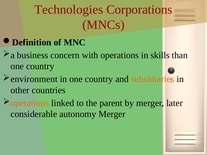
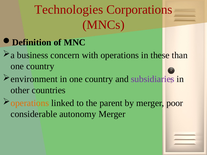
skills: skills -> these (160, 55)
subsidiaries colour: orange -> purple (153, 79)
later: later -> poor (175, 103)
